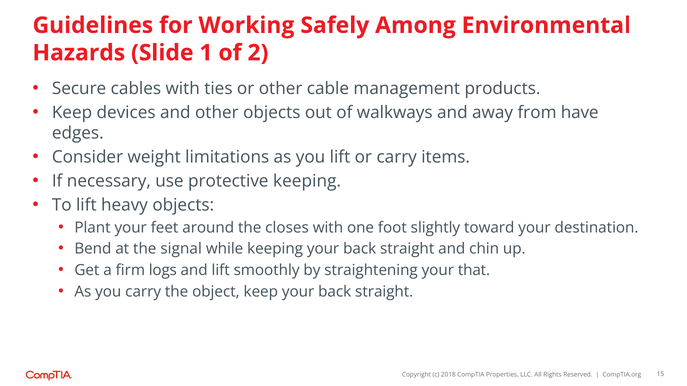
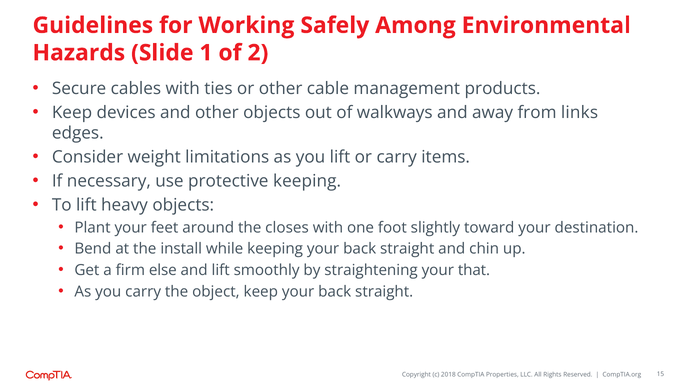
have: have -> links (580, 113)
signal: signal -> install (181, 249)
logs: logs -> else (163, 270)
